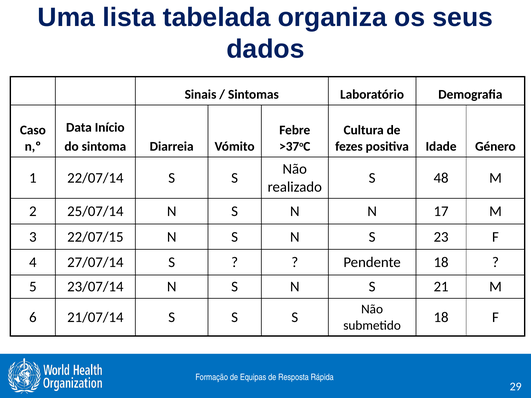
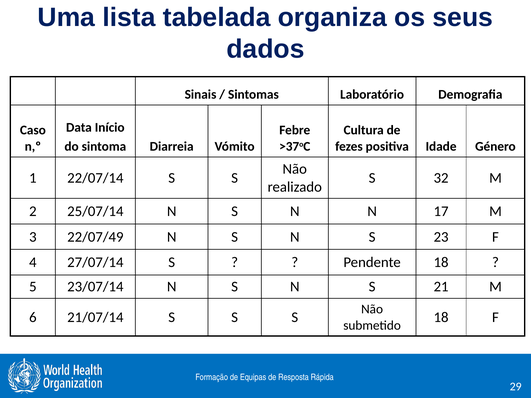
48: 48 -> 32 (441, 178)
22/07/15: 22/07/15 -> 22/07/49 (95, 237)
